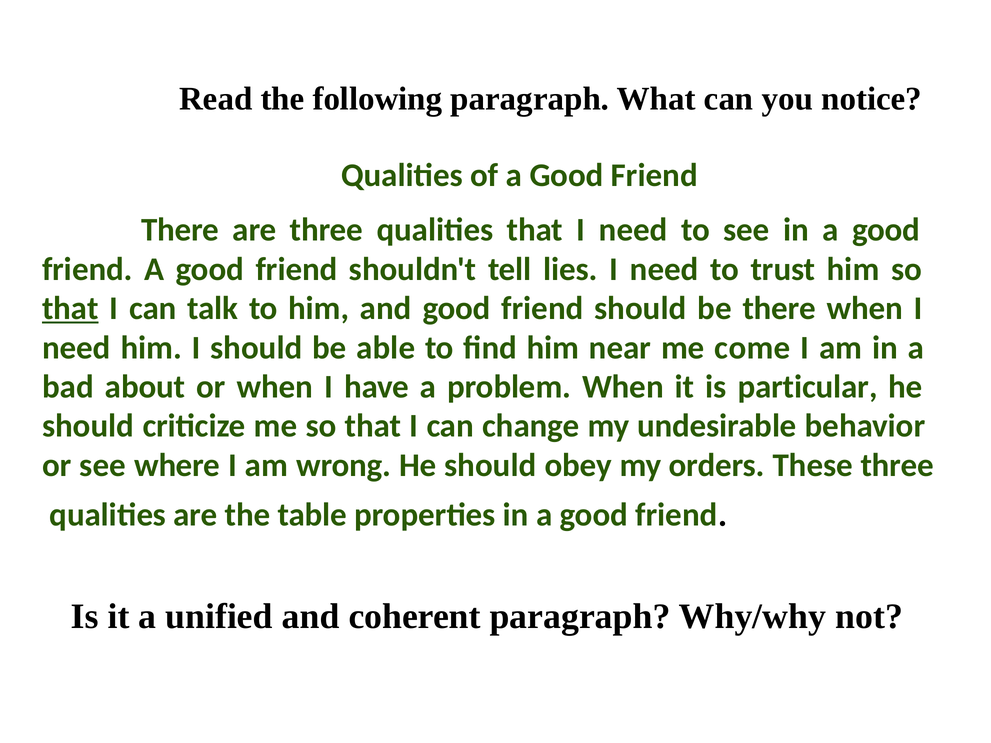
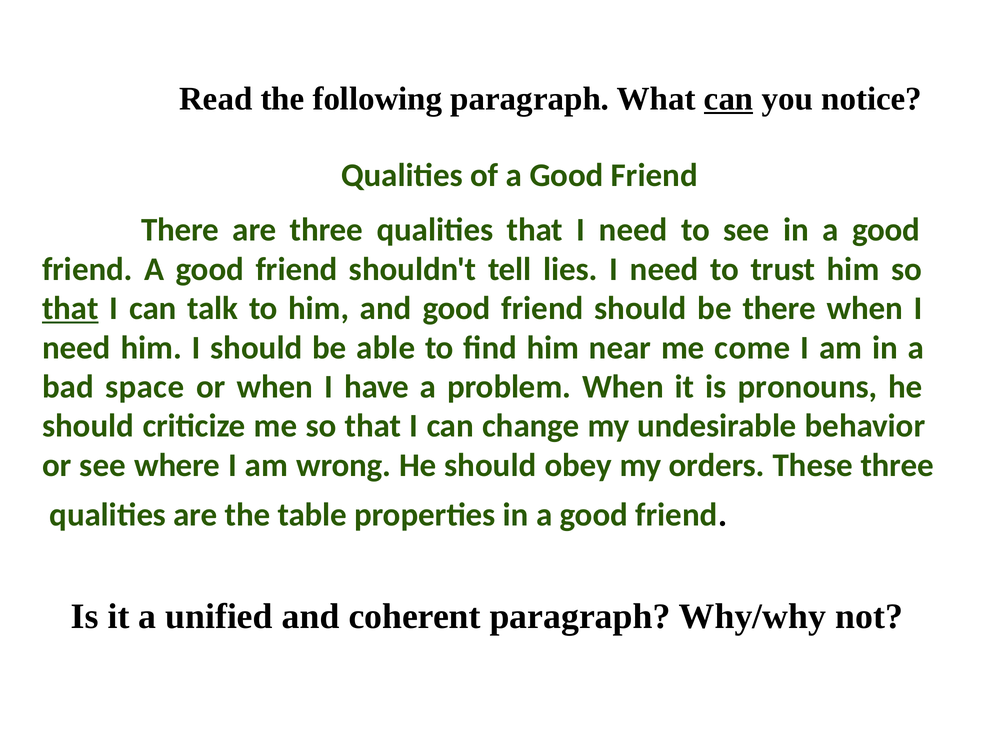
can underline: none -> present (729, 99)
about: about -> space (145, 387)
particular: particular -> pronouns (808, 387)
